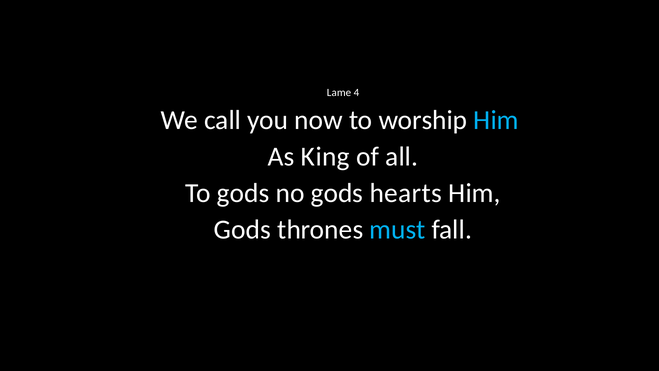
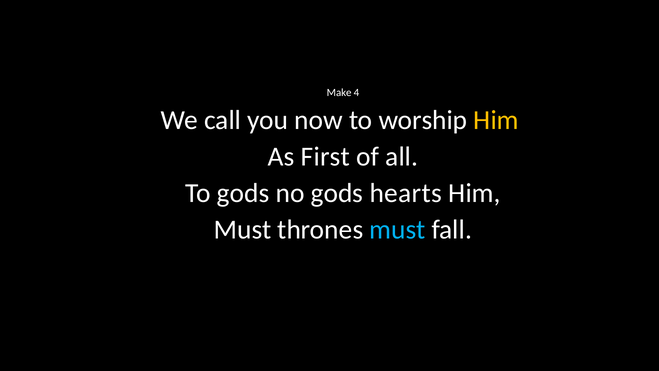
Lame: Lame -> Make (339, 93)
Him colour: light blue -> yellow (496, 120)
King: King -> First (325, 157)
Gods: Gods -> Must (243, 230)
